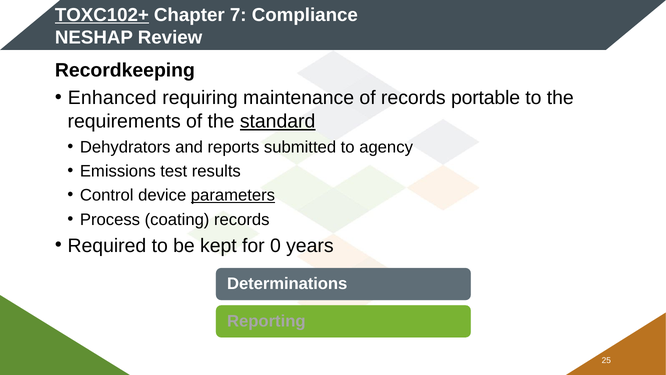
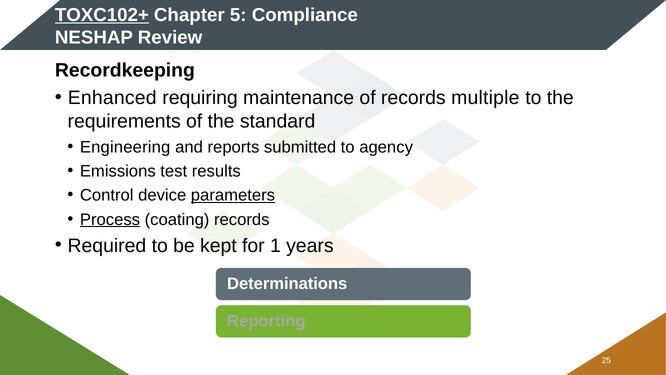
7: 7 -> 5 (238, 15)
portable: portable -> multiple (485, 98)
standard underline: present -> none (278, 121)
Dehydrators: Dehydrators -> Engineering (125, 147)
Process underline: none -> present (110, 219)
0: 0 -> 1 (275, 245)
